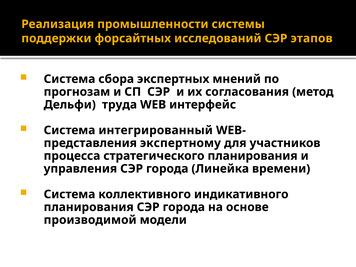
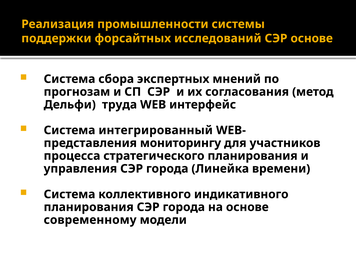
СЭР этапов: этапов -> основе (312, 38)
экспертному: экспертному -> мониторингу (181, 143)
производимой: производимой -> современному (90, 220)
